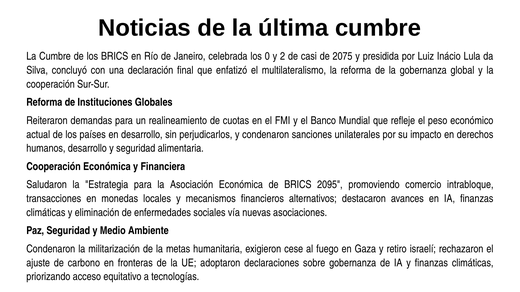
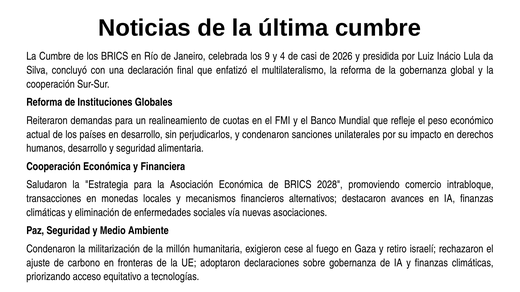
0: 0 -> 9 (267, 56)
2: 2 -> 4 (283, 56)
2075: 2075 -> 2026 (343, 56)
2095: 2095 -> 2028 (330, 185)
metas: metas -> millón (178, 249)
